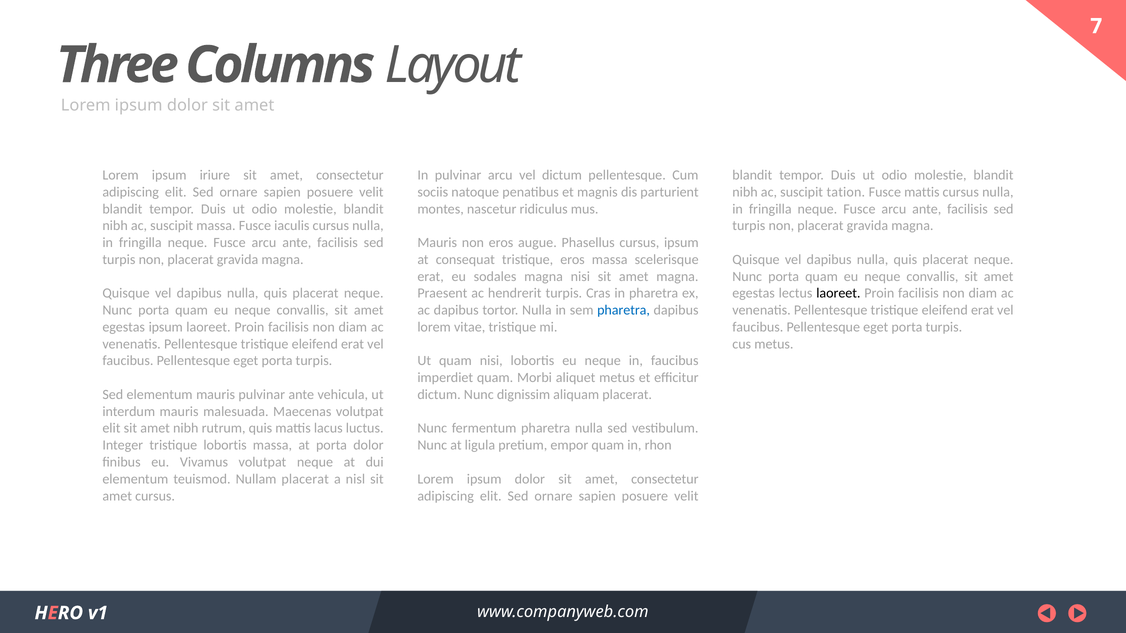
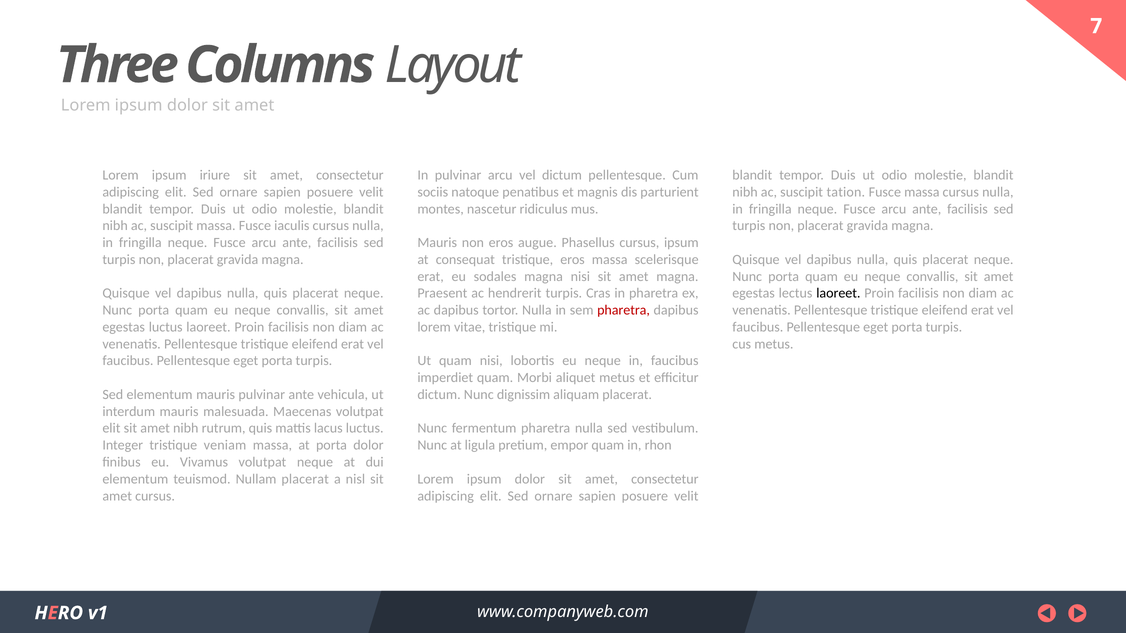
Fusce mattis: mattis -> massa (922, 192)
pharetra colour: blue -> red (624, 310)
egestas ipsum: ipsum -> luctus (166, 327)
tristique lobortis: lobortis -> veniam (225, 445)
